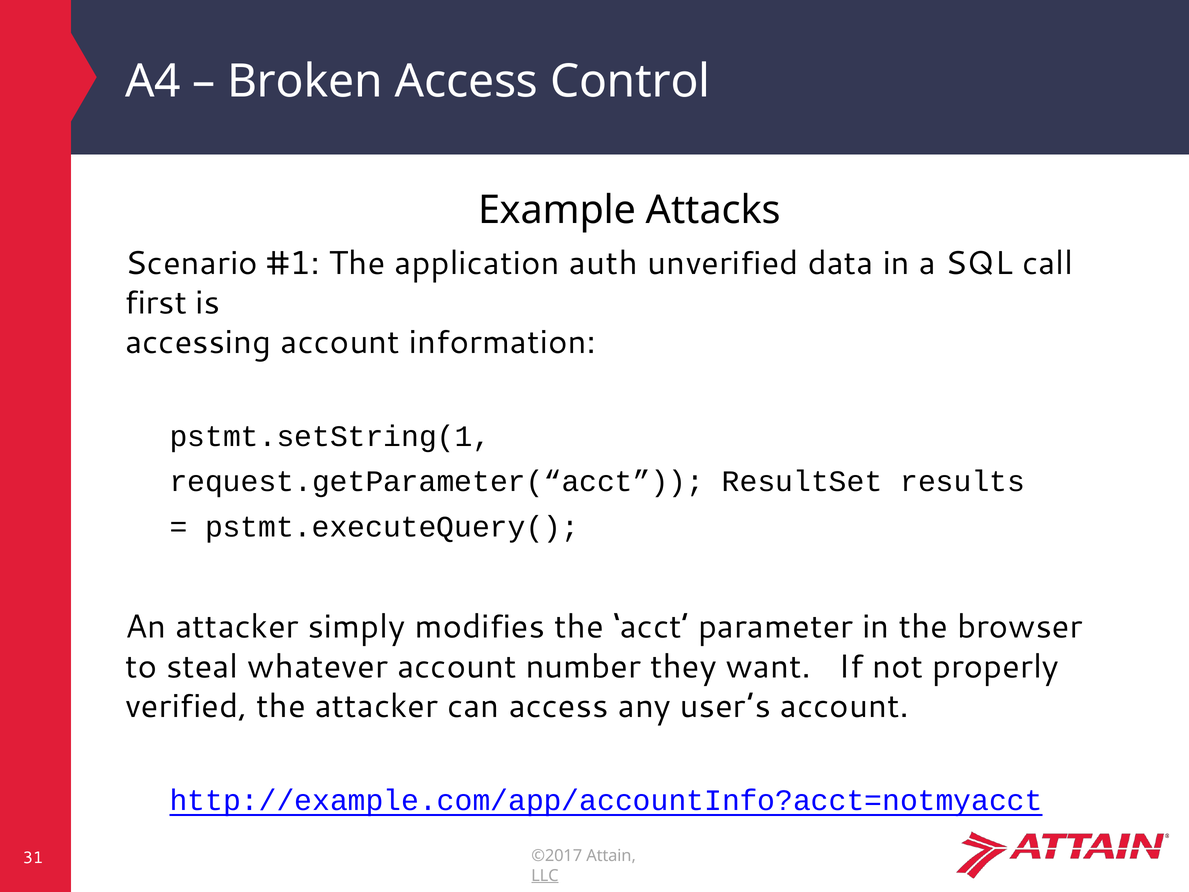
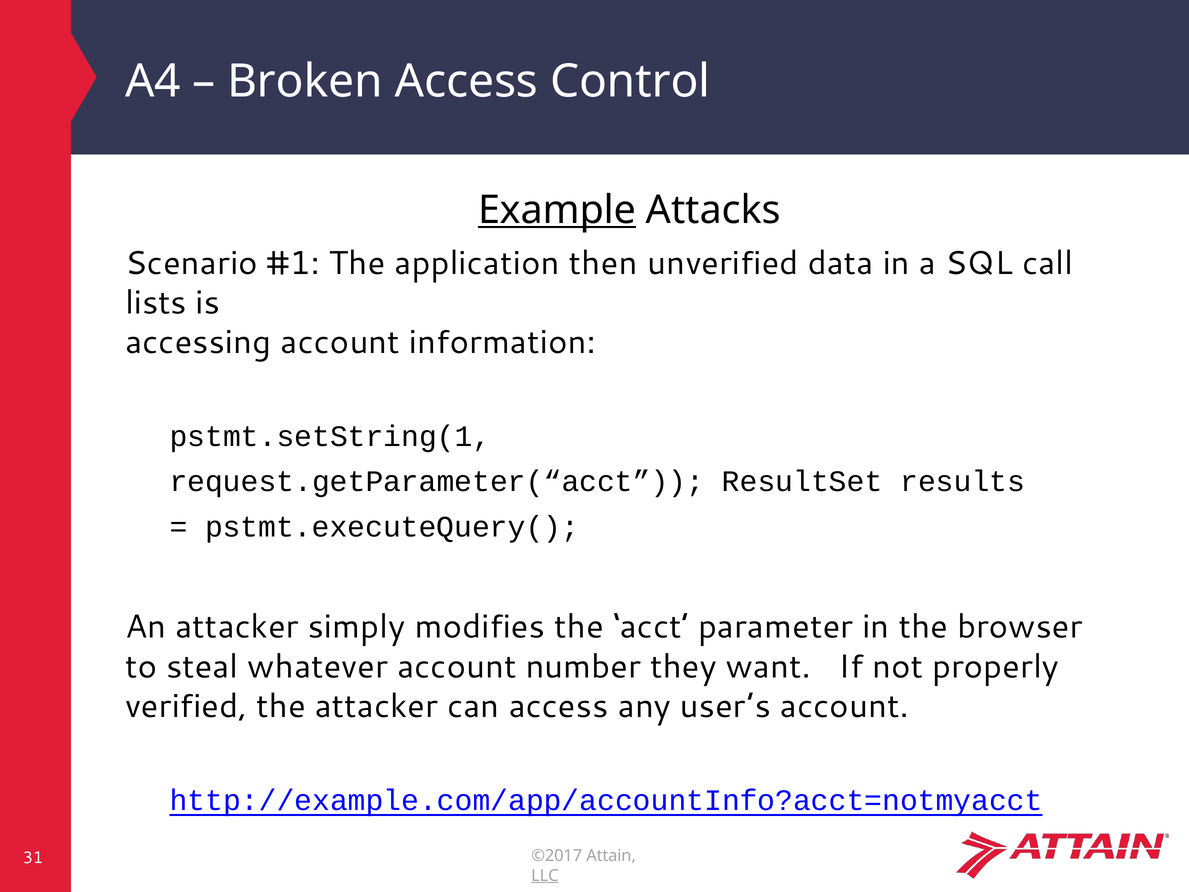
Example underline: none -> present (557, 210)
auth: auth -> then (603, 263)
first: first -> lists (156, 303)
